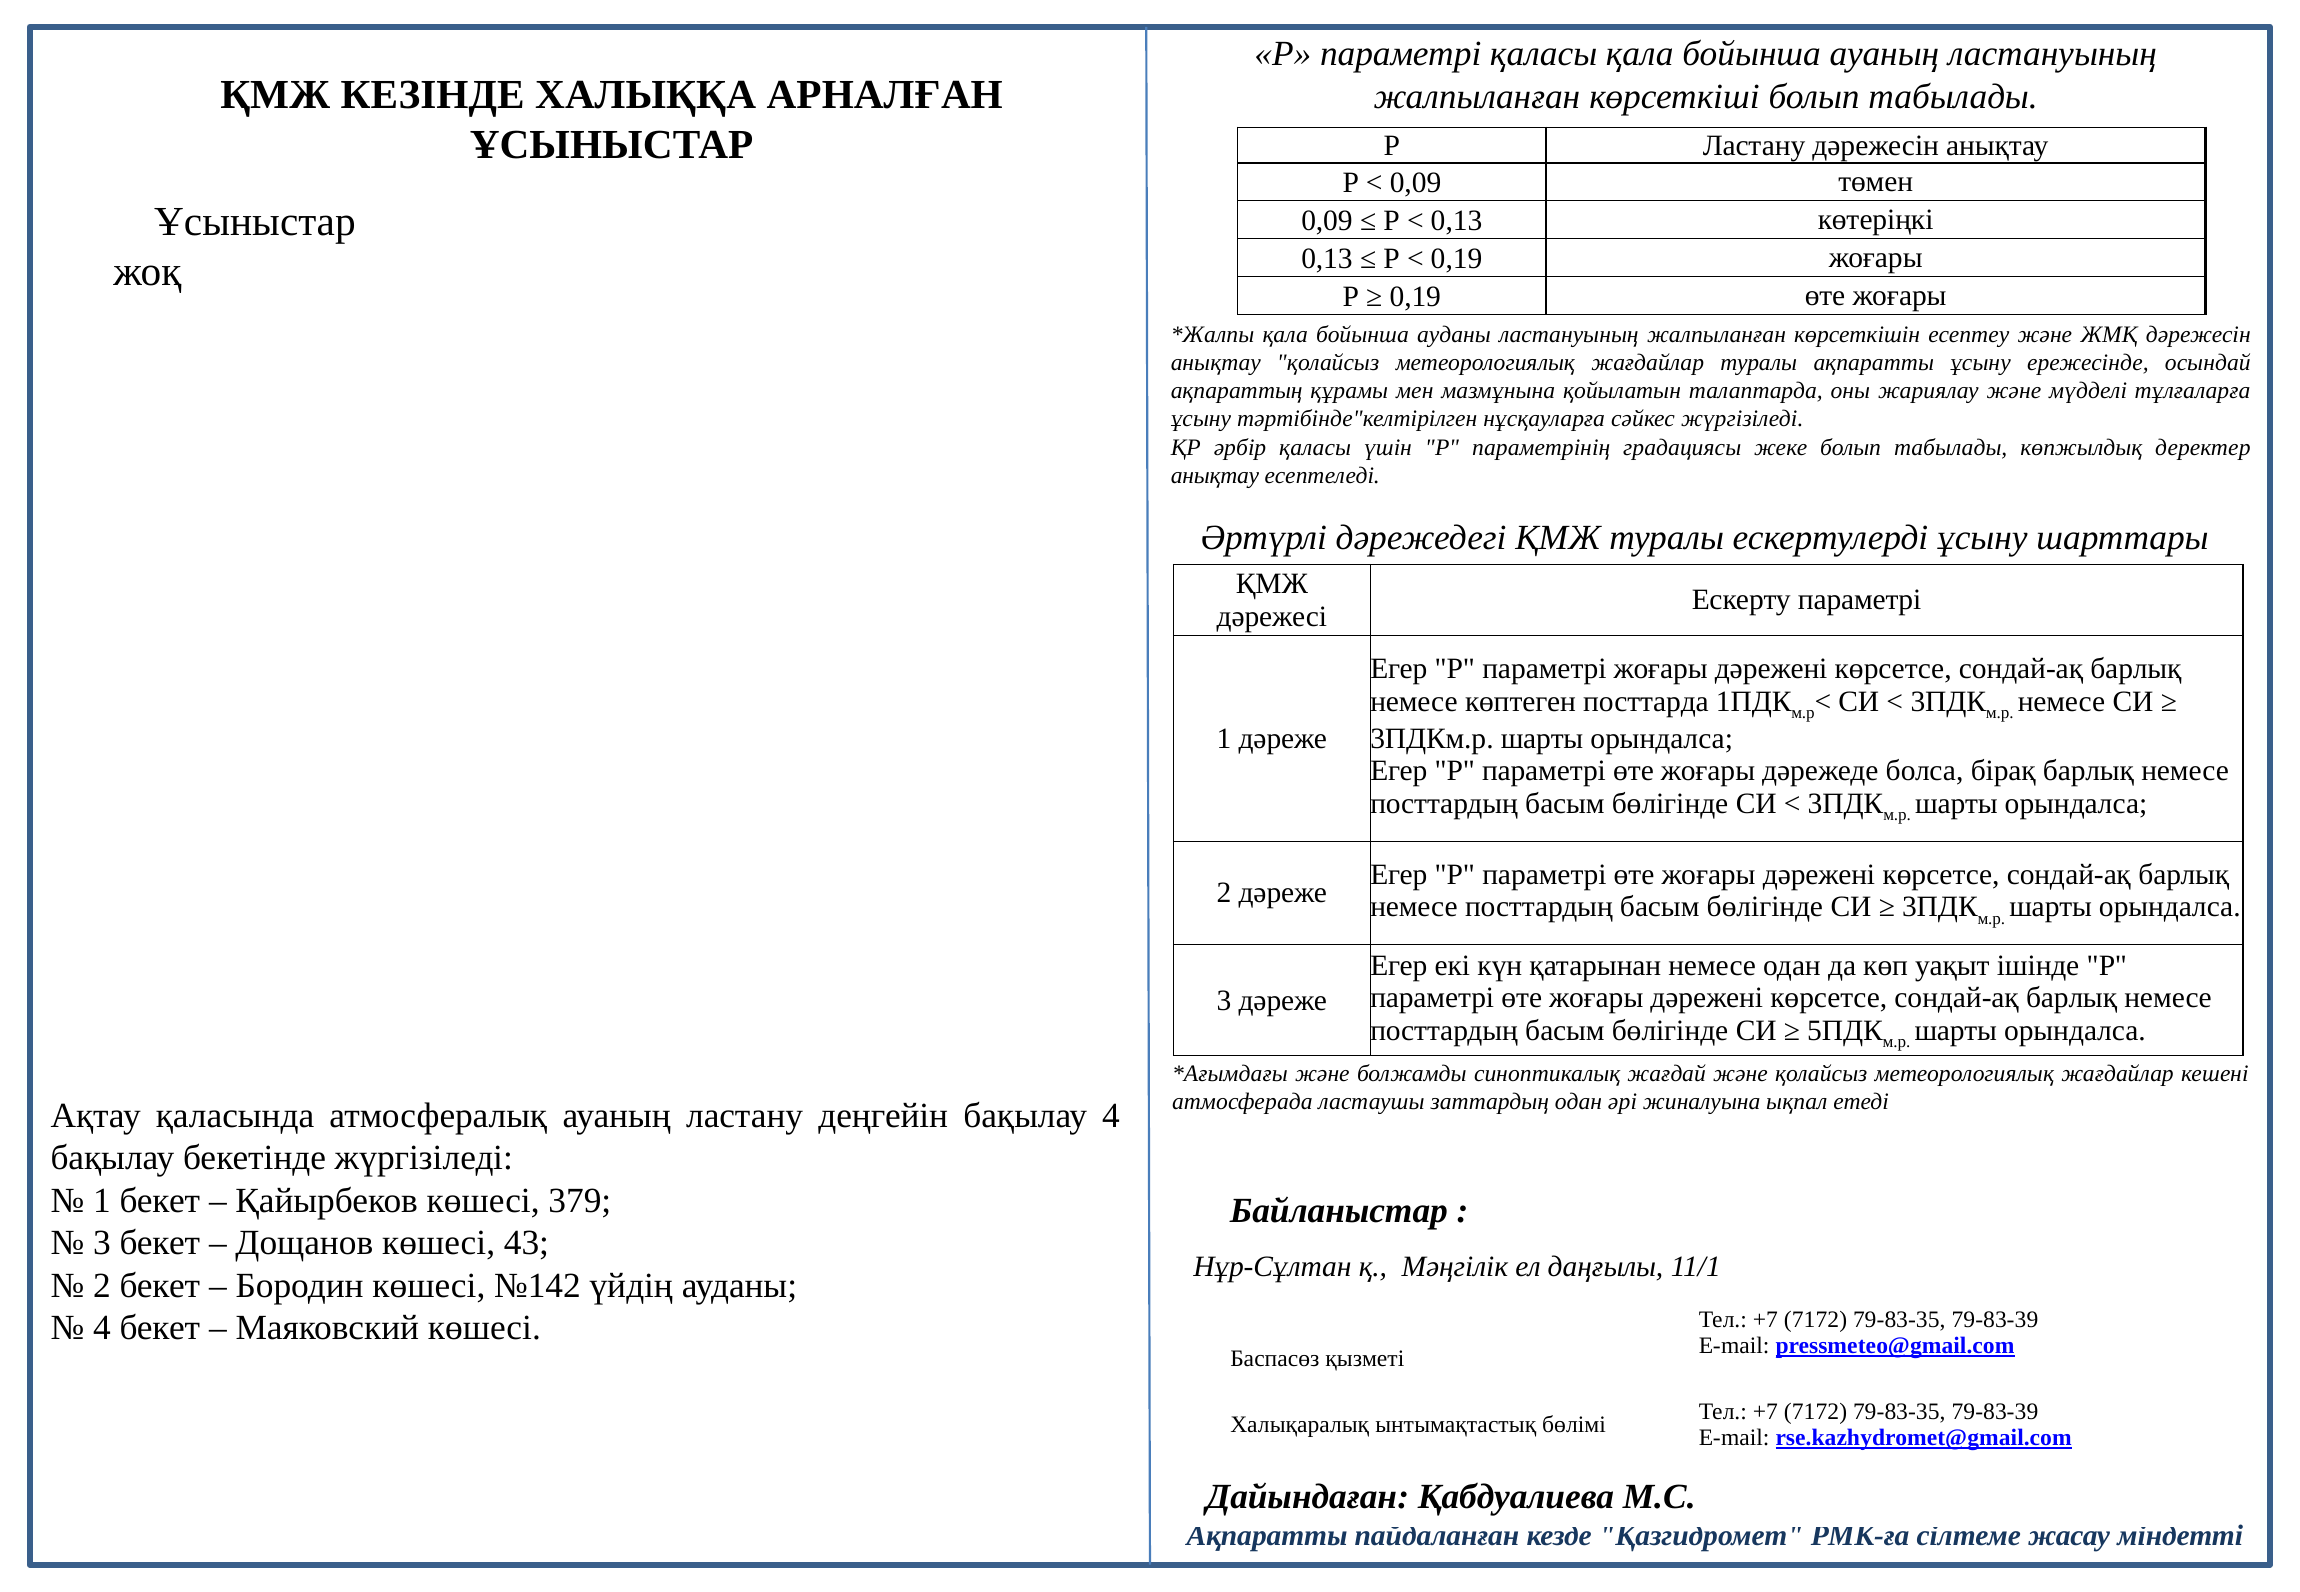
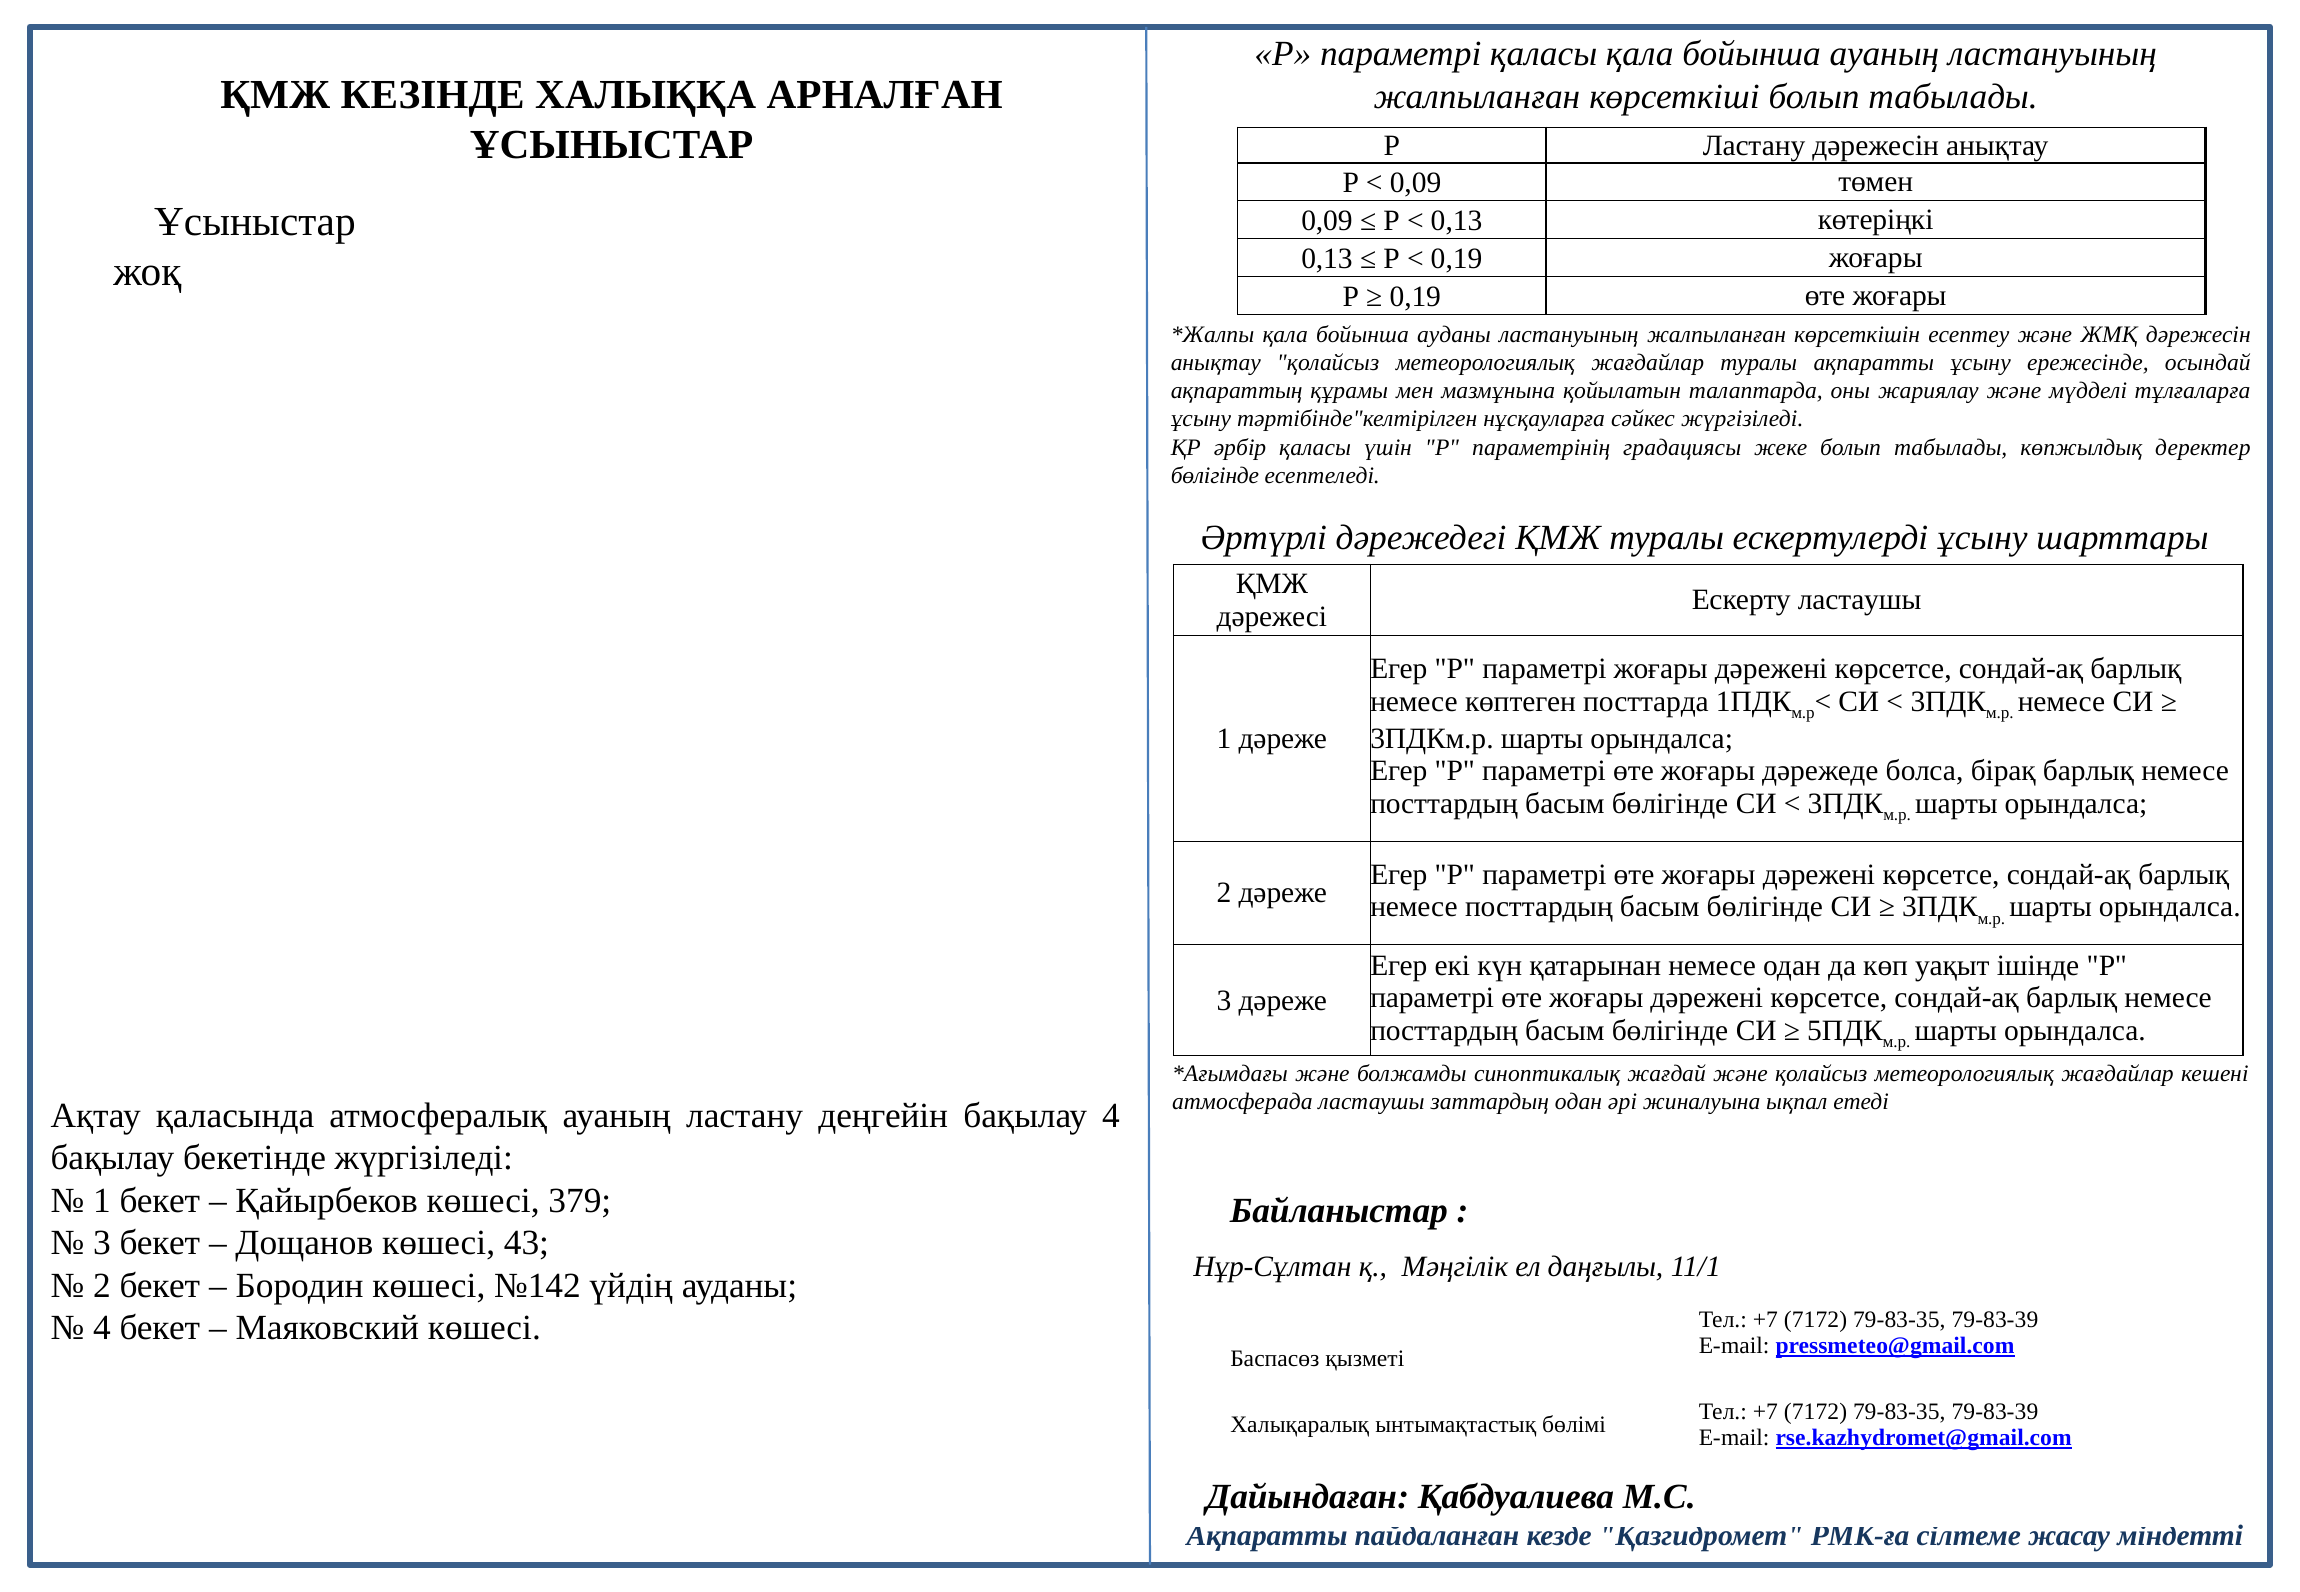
анықтау: анықтау -> бөлігінде (1215, 476)
Ескерту параметрі: параметрі -> ластаушы (1860, 600)
